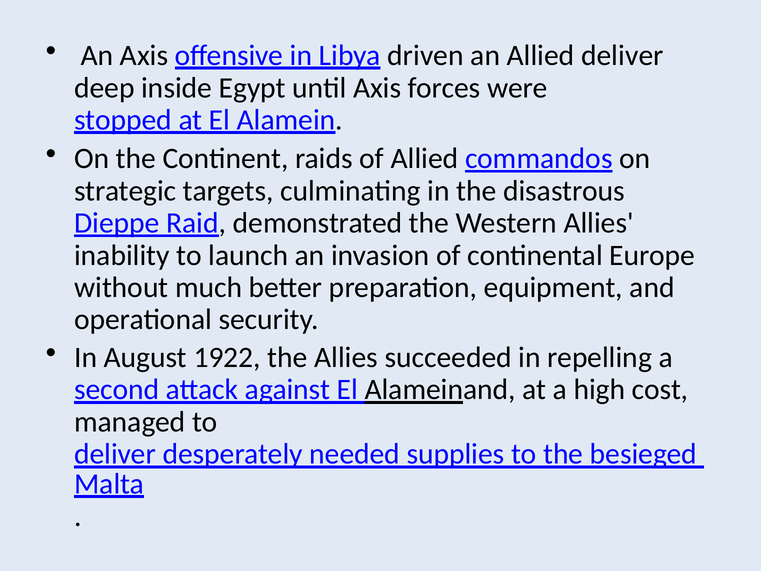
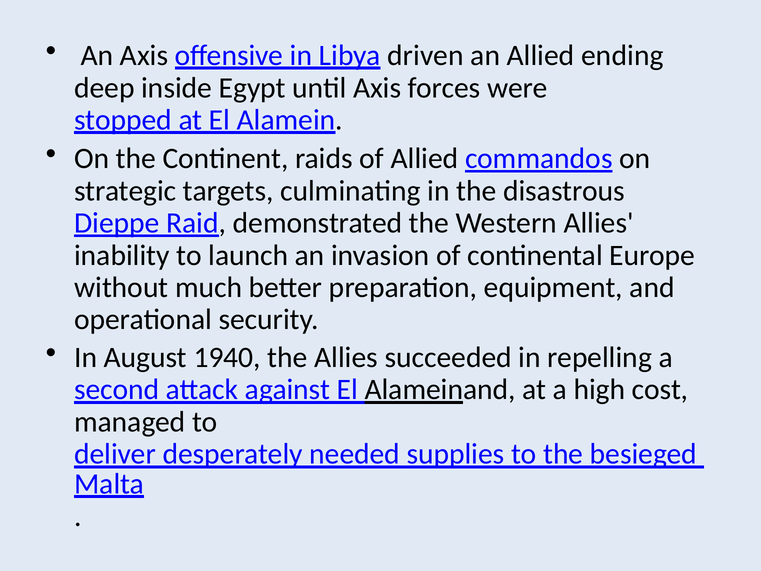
Allied deliver: deliver -> ending (622, 55)
1922: 1922 -> 1940 (227, 357)
